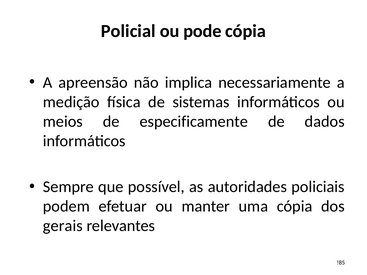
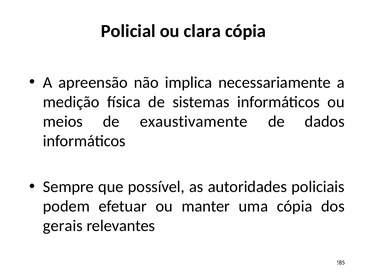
pode: pode -> clara (202, 31)
especificamente: especificamente -> exaustivamente (194, 122)
